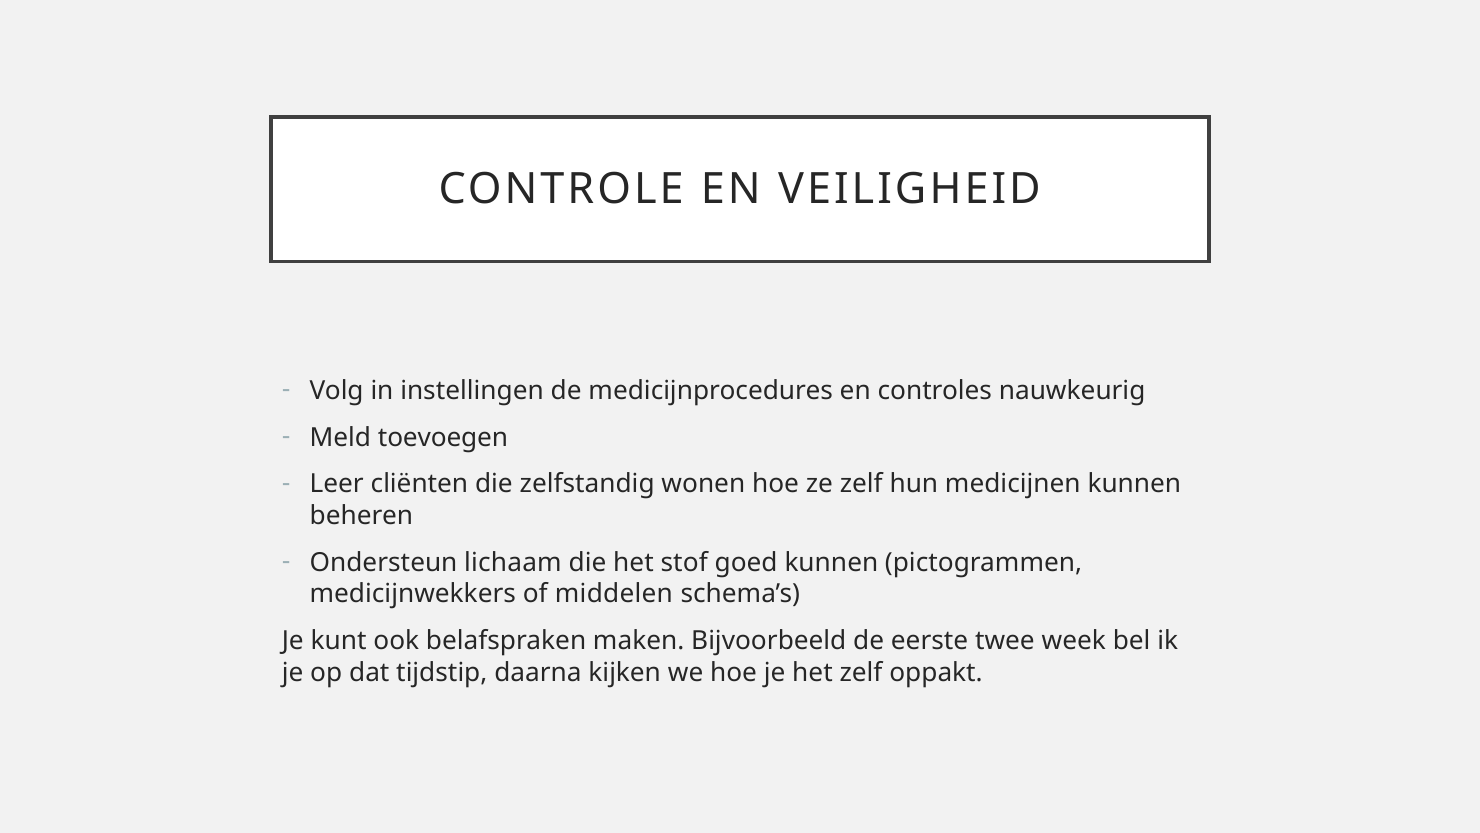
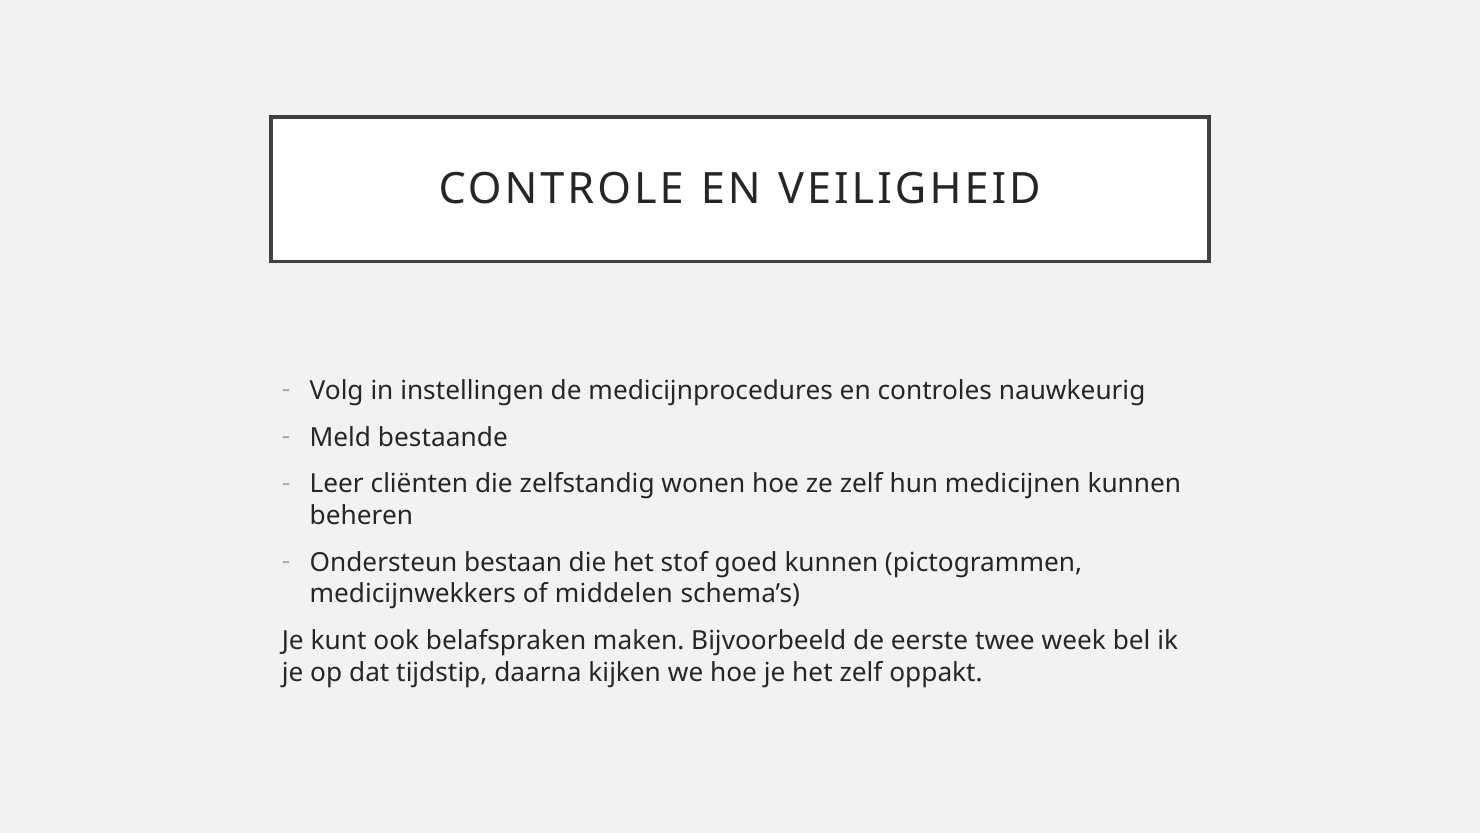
toevoegen: toevoegen -> bestaande (443, 437)
lichaam: lichaam -> bestaan (513, 562)
